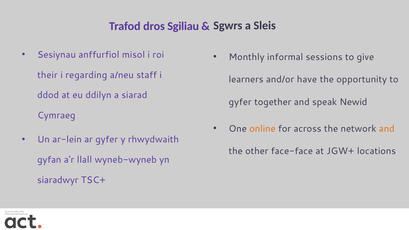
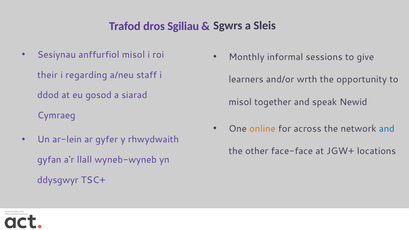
have: have -> wrth (307, 80)
ddilyn: ddilyn -> gosod (99, 95)
gyfer: gyfer -> misol (240, 102)
and colour: orange -> blue (387, 129)
siaradwyr: siaradwyr -> ddysgwyr (58, 180)
